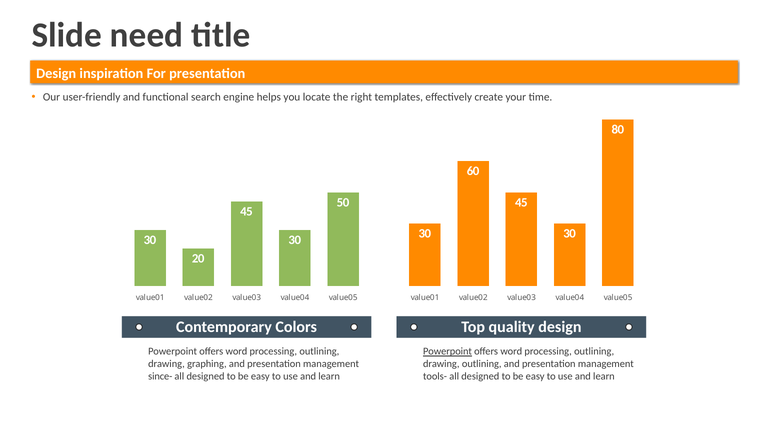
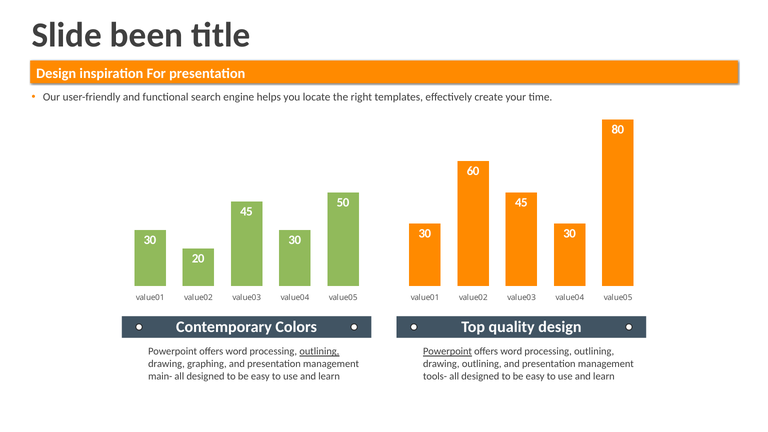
need: need -> been (147, 35)
outlining underline: none -> present (319, 351)
since-: since- -> main- (160, 376)
